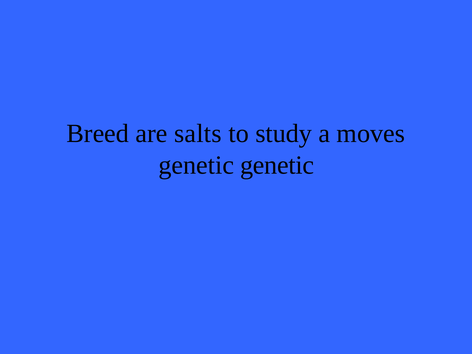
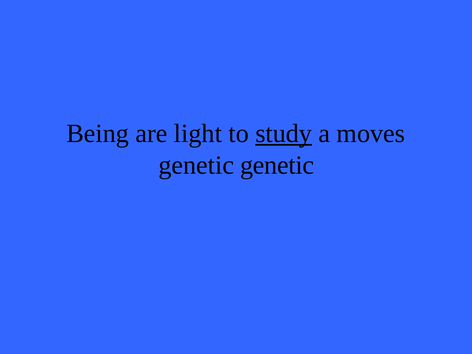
Breed: Breed -> Being (98, 134)
salts: salts -> light (198, 134)
study underline: none -> present (284, 134)
